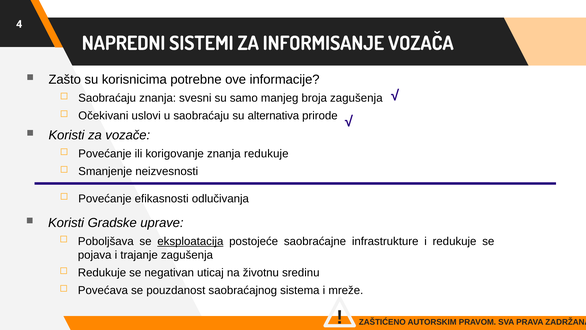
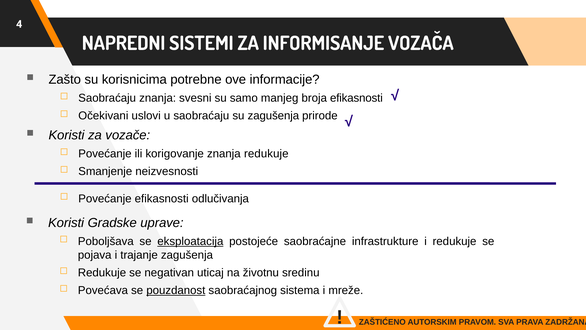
broja zagušenja: zagušenja -> efikasnosti (356, 98)
su alternativa: alternativa -> zagušenja (273, 116)
pouzdanost underline: none -> present (176, 290)
